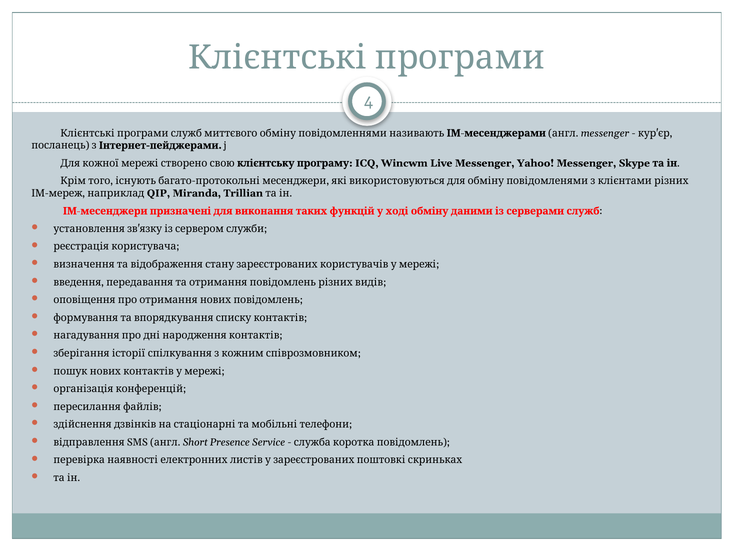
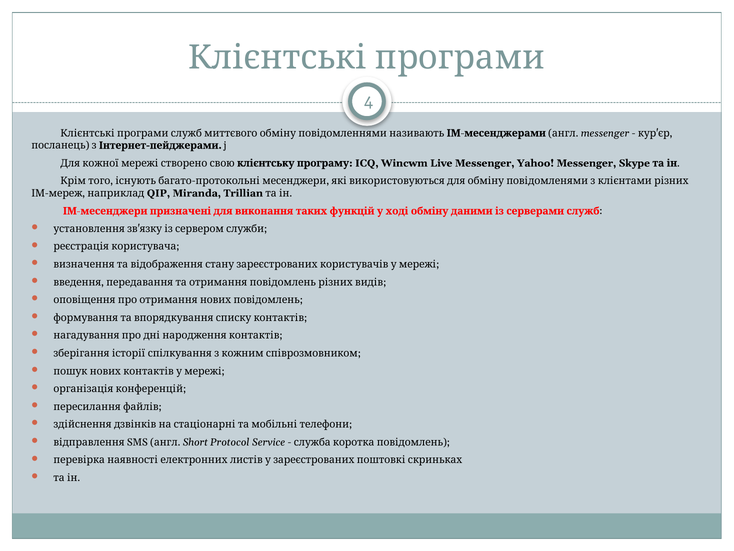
Presence: Presence -> Protocol (230, 442)
